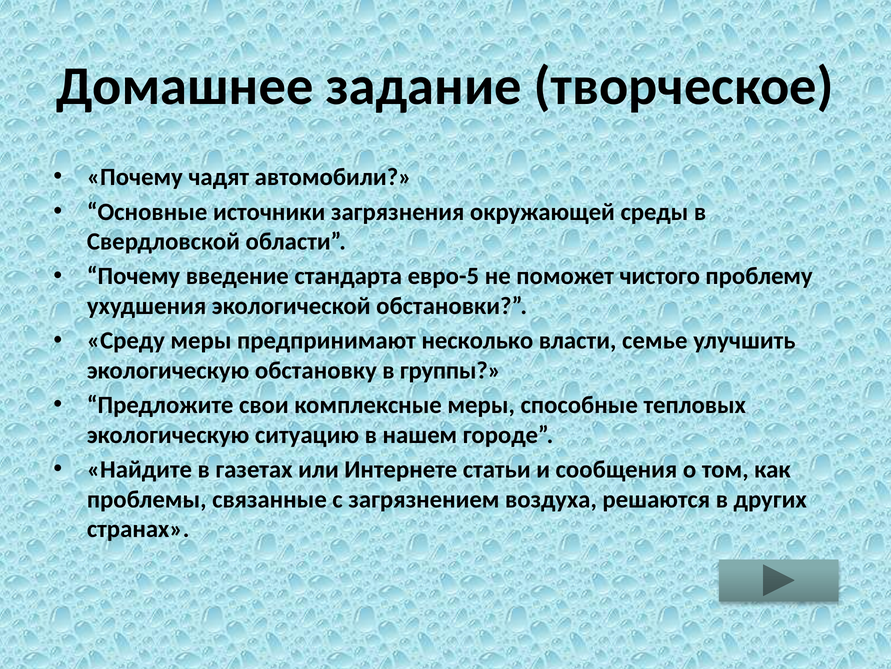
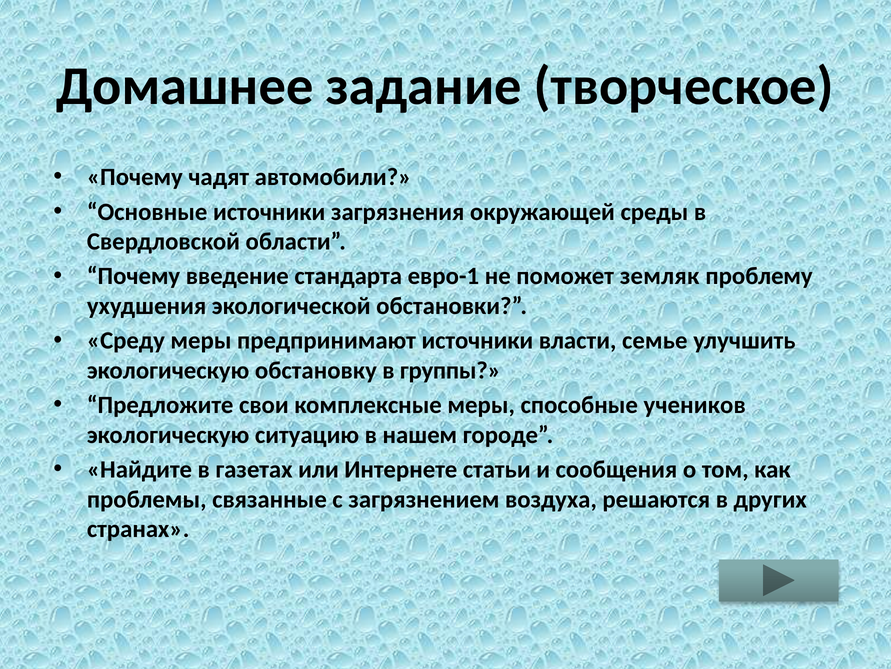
евро-5: евро-5 -> евро-1 (443, 276)
чистого: чистого -> земляк (660, 276)
предпринимают несколько: несколько -> источники (477, 340)
тепловых: тепловых -> учеников (695, 405)
